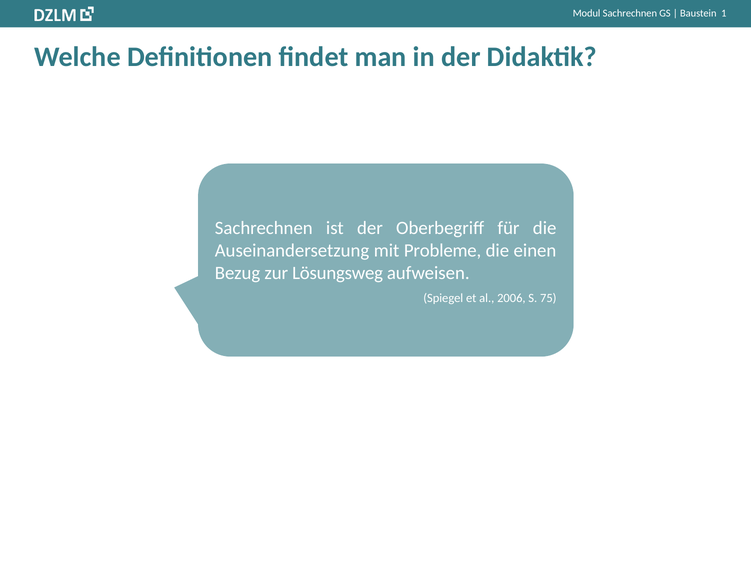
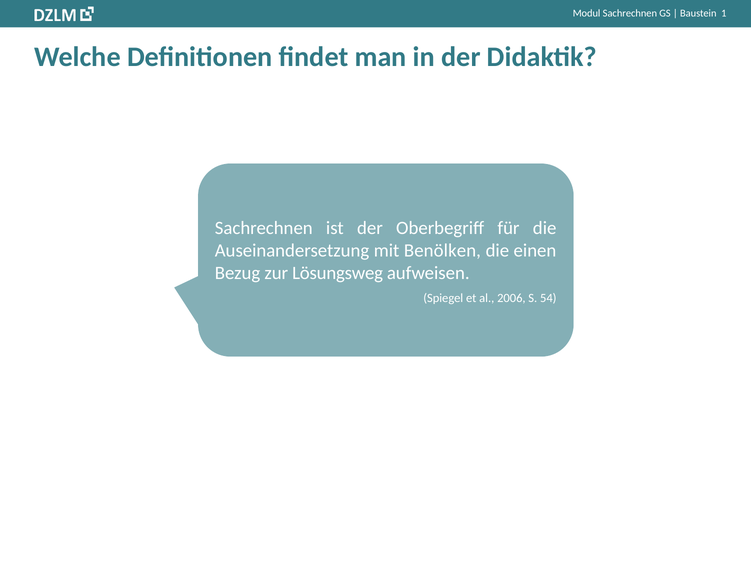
Probleme: Probleme -> Benölken (442, 250)
75: 75 -> 54 (548, 297)
